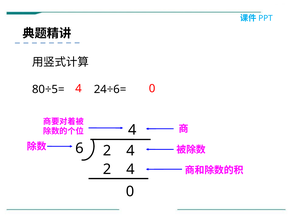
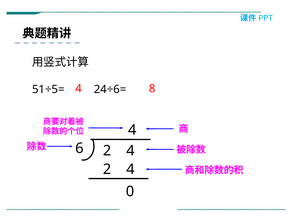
0: 0 -> 8 (152, 89)
80÷5=: 80÷5= -> 51÷5= (48, 89)
